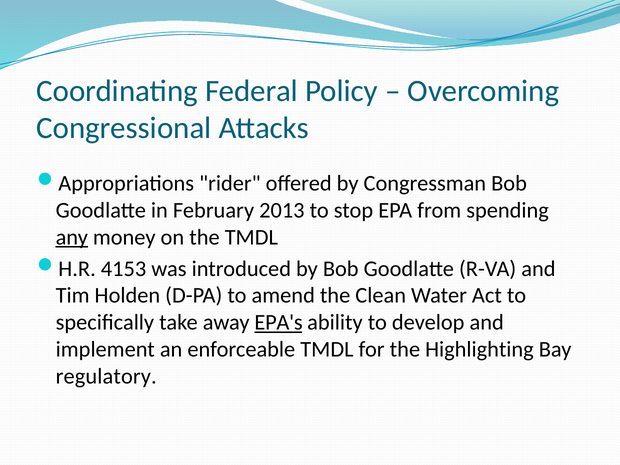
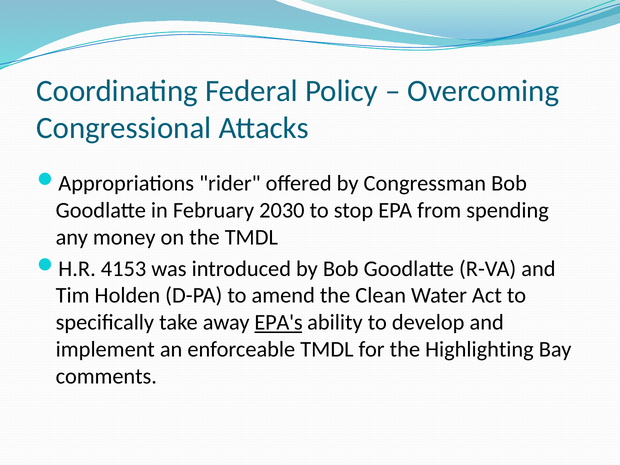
2013: 2013 -> 2030 (282, 210)
any underline: present -> none (72, 237)
regulatory: regulatory -> comments (106, 376)
